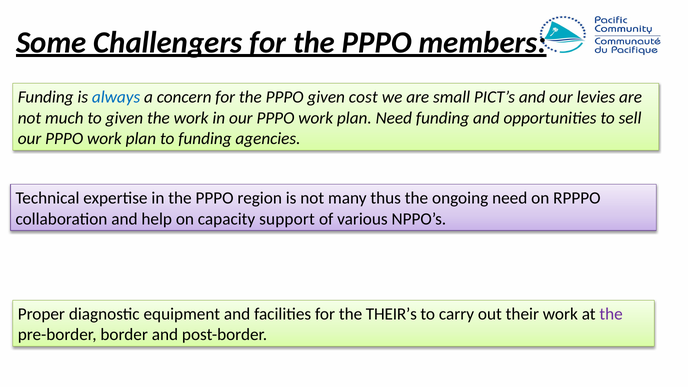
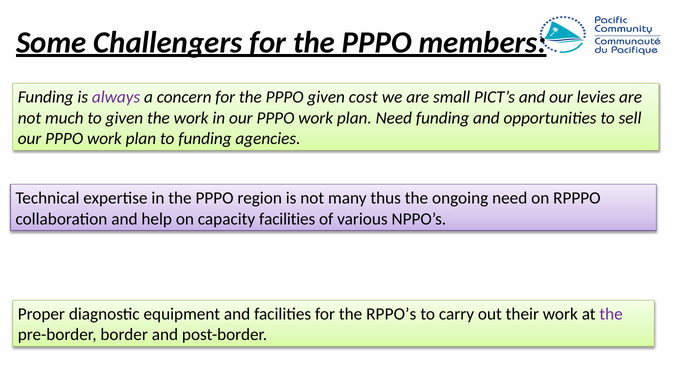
always colour: blue -> purple (116, 97)
capacity support: support -> facilities (287, 219)
THEIR’s: THEIR’s -> RPPO’s (391, 314)
